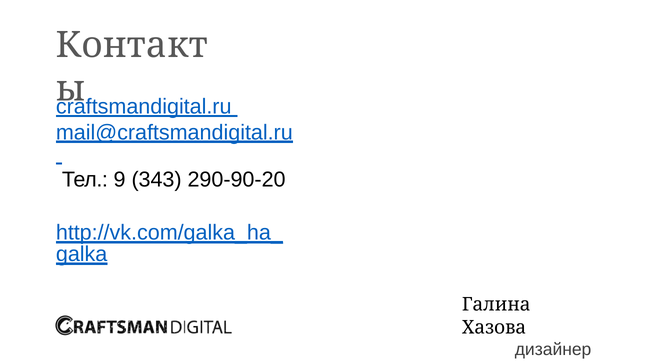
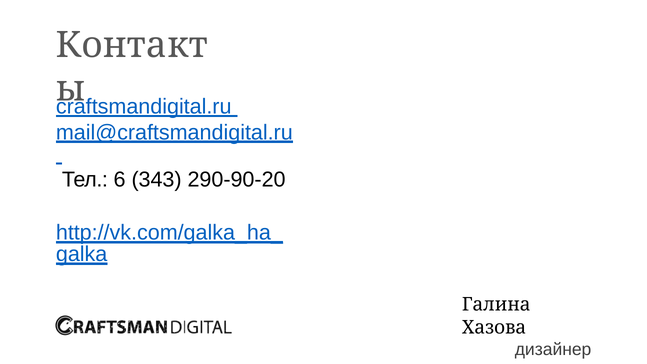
9: 9 -> 6 (120, 180)
